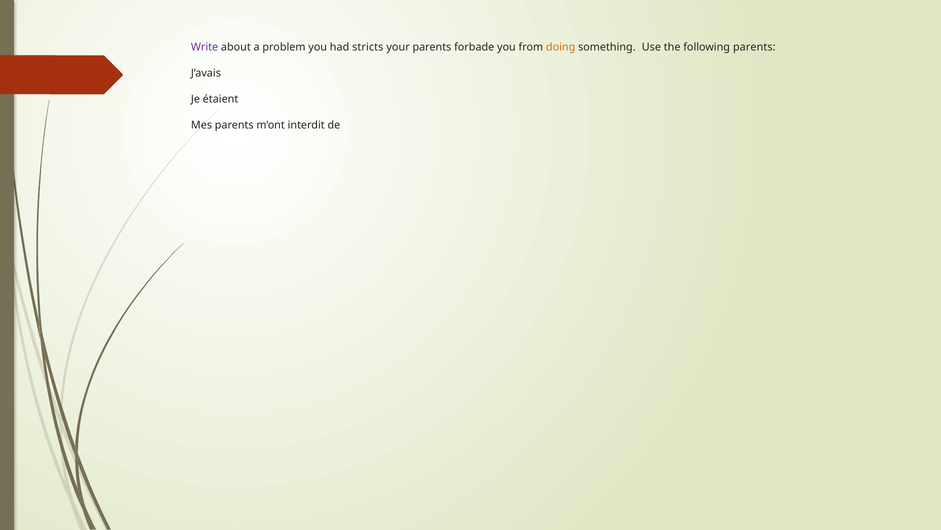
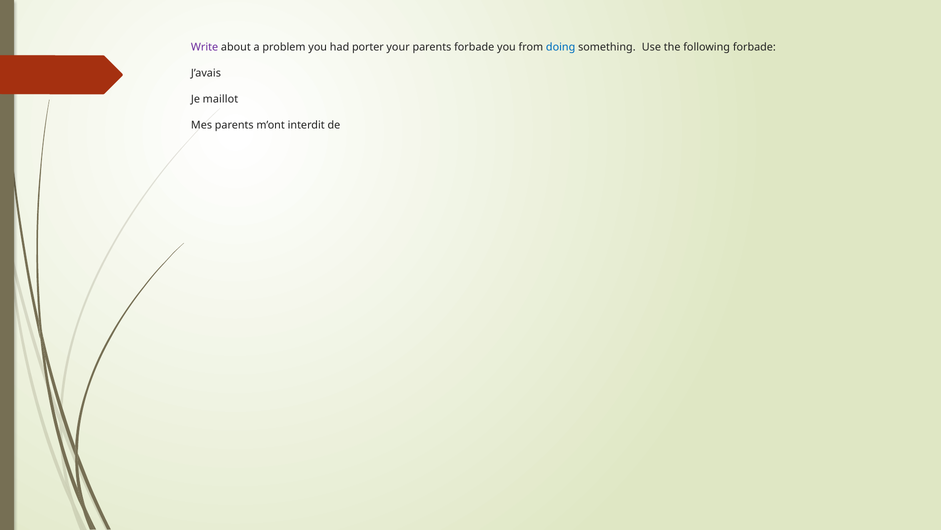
stricts: stricts -> porter (368, 47)
doing colour: orange -> blue (561, 47)
following parents: parents -> forbade (754, 47)
étaient: étaient -> maillot (220, 99)
